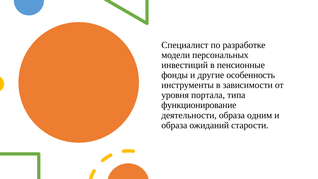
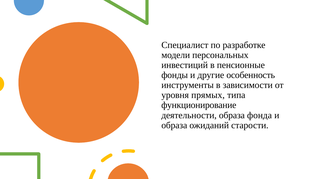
портала: портала -> прямых (208, 95)
одним: одним -> фонда (260, 115)
